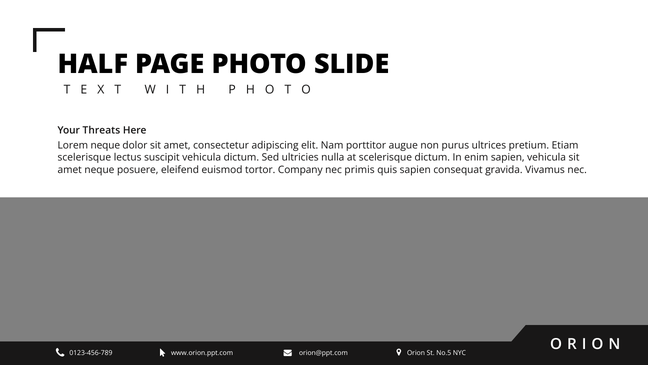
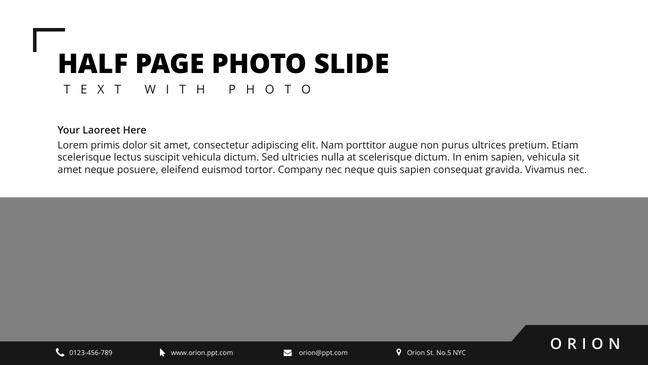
Threats: Threats -> Laoreet (101, 130)
Lorem neque: neque -> primis (105, 145)
nec primis: primis -> neque (360, 169)
